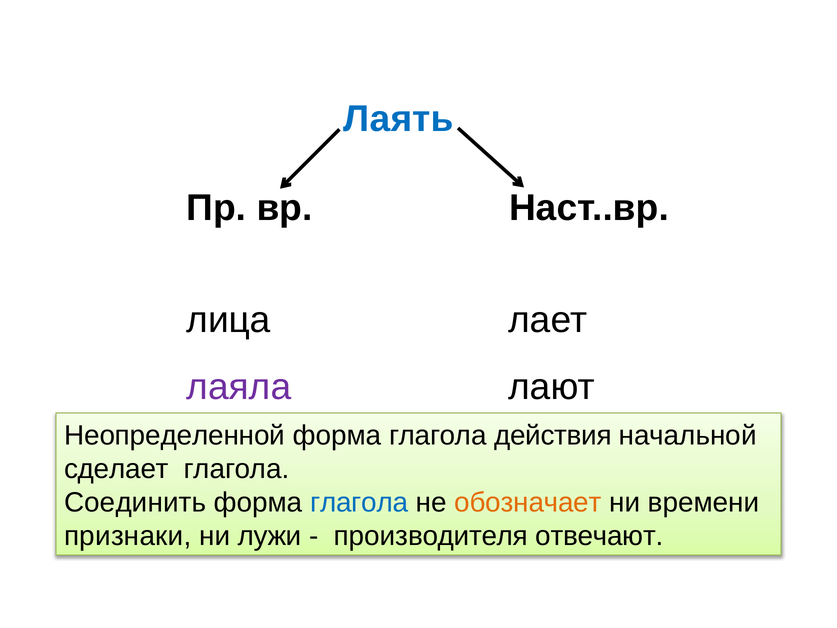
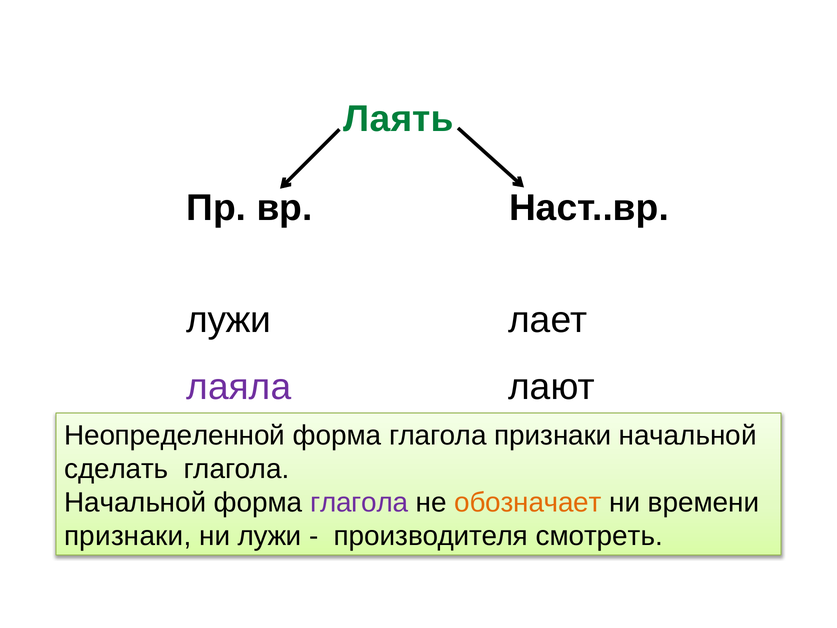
Лаять colour: blue -> green (399, 119)
лица: лица -> лужи (229, 320)
глагола действия: действия -> признаки (553, 436)
сделает: сделает -> сделать (116, 469)
Соединить: Соединить -> Начальной (135, 502)
глагола colour: blue -> purple (359, 502)
отвечают: отвечают -> смотреть (599, 536)
